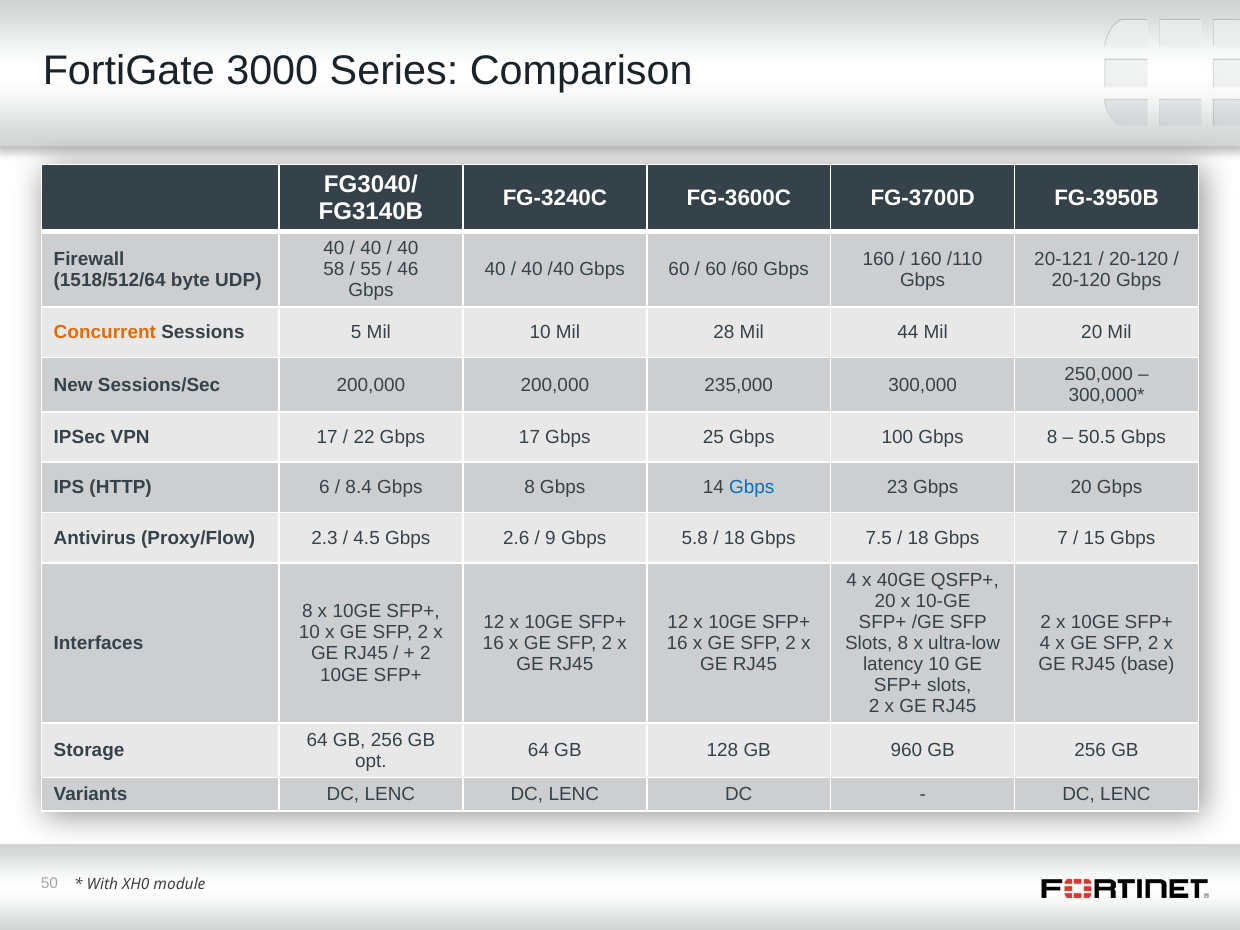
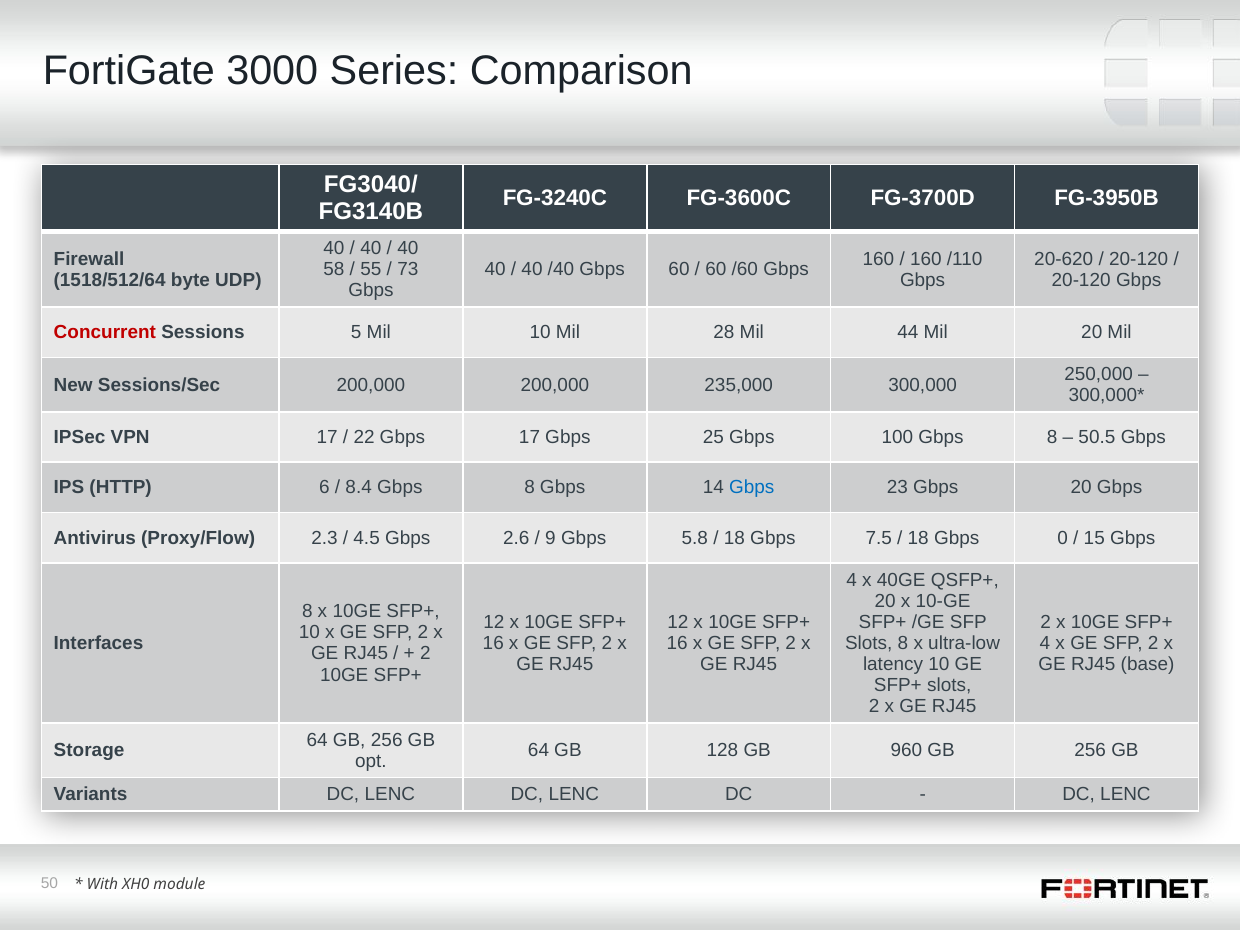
20-121: 20-121 -> 20-620 (1064, 259)
46: 46 -> 73 (408, 269)
Concurrent colour: orange -> red (105, 333)
7: 7 -> 0 (1063, 538)
